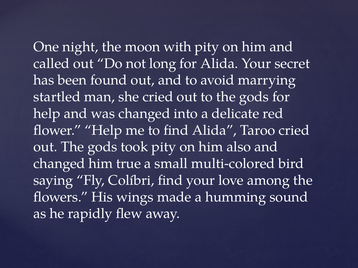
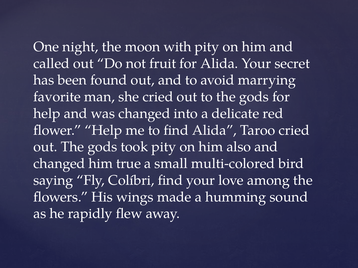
long: long -> fruit (163, 64)
startled: startled -> favorite (57, 97)
